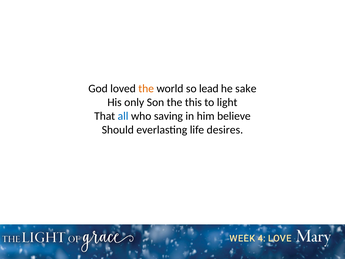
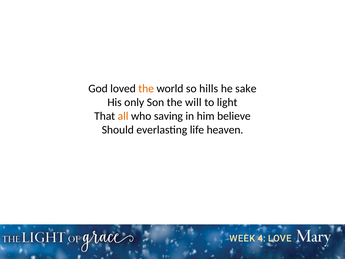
lead: lead -> hills (209, 88)
this: this -> will (193, 102)
all colour: blue -> orange (123, 116)
desires: desires -> heaven (225, 130)
